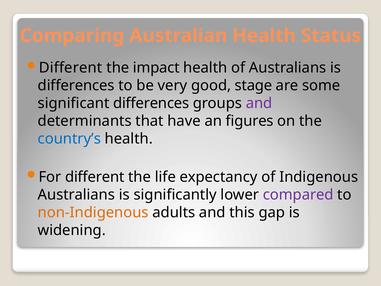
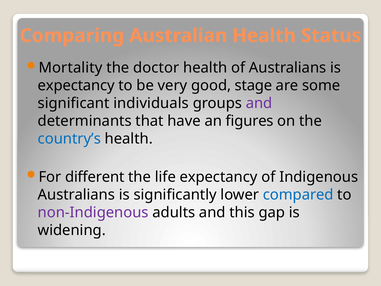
Different: Different -> Mortality (71, 68)
impact: impact -> doctor (156, 68)
differences: differences -> expectancy (76, 85)
significant differences: differences -> individuals (151, 103)
compared colour: purple -> blue (298, 195)
non-Indigenous colour: orange -> purple (93, 212)
